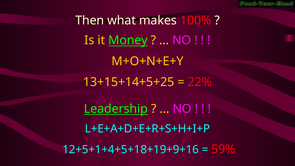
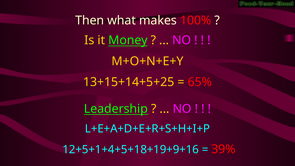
22%: 22% -> 65% (200, 82)
59%: 59% -> 39% (223, 149)
